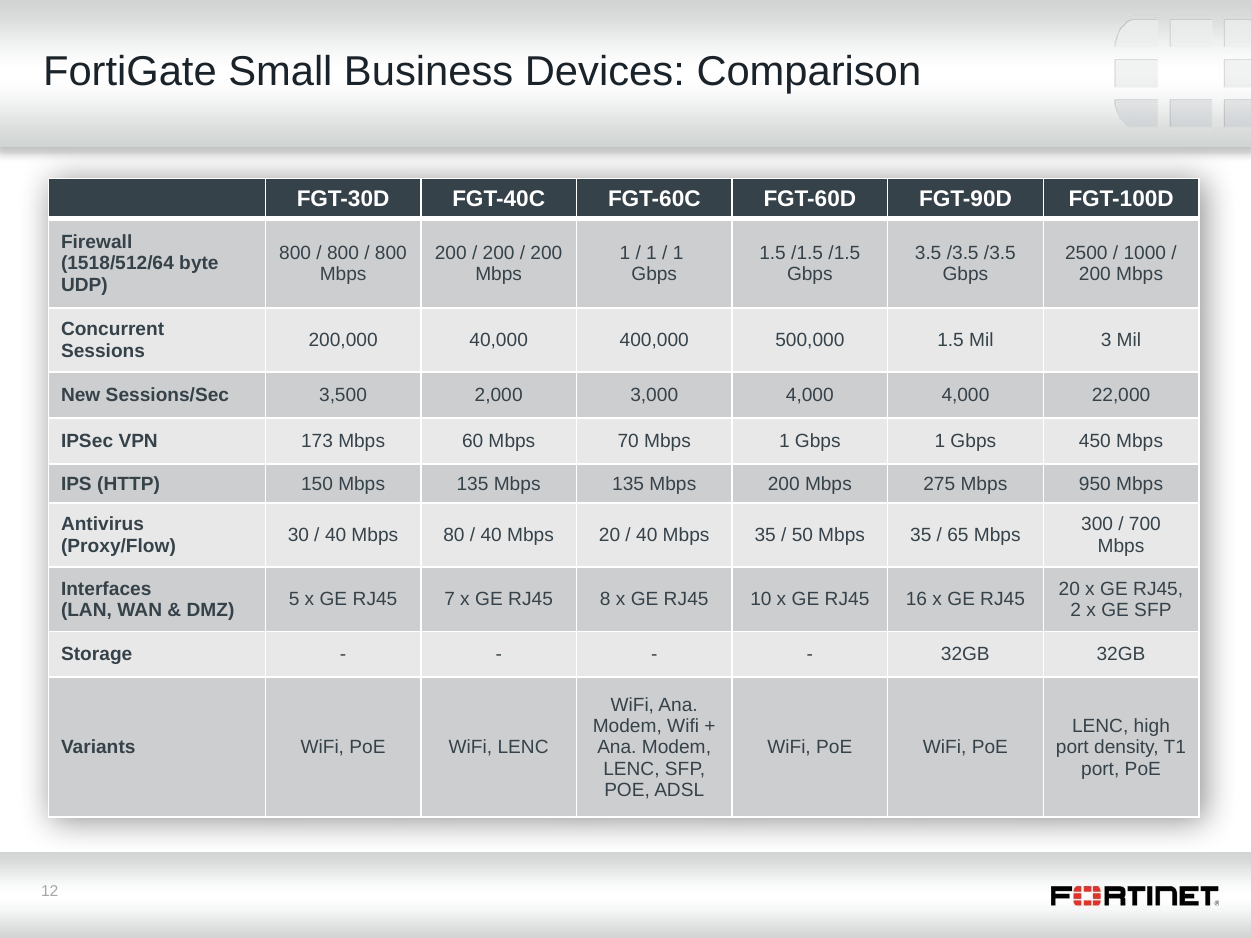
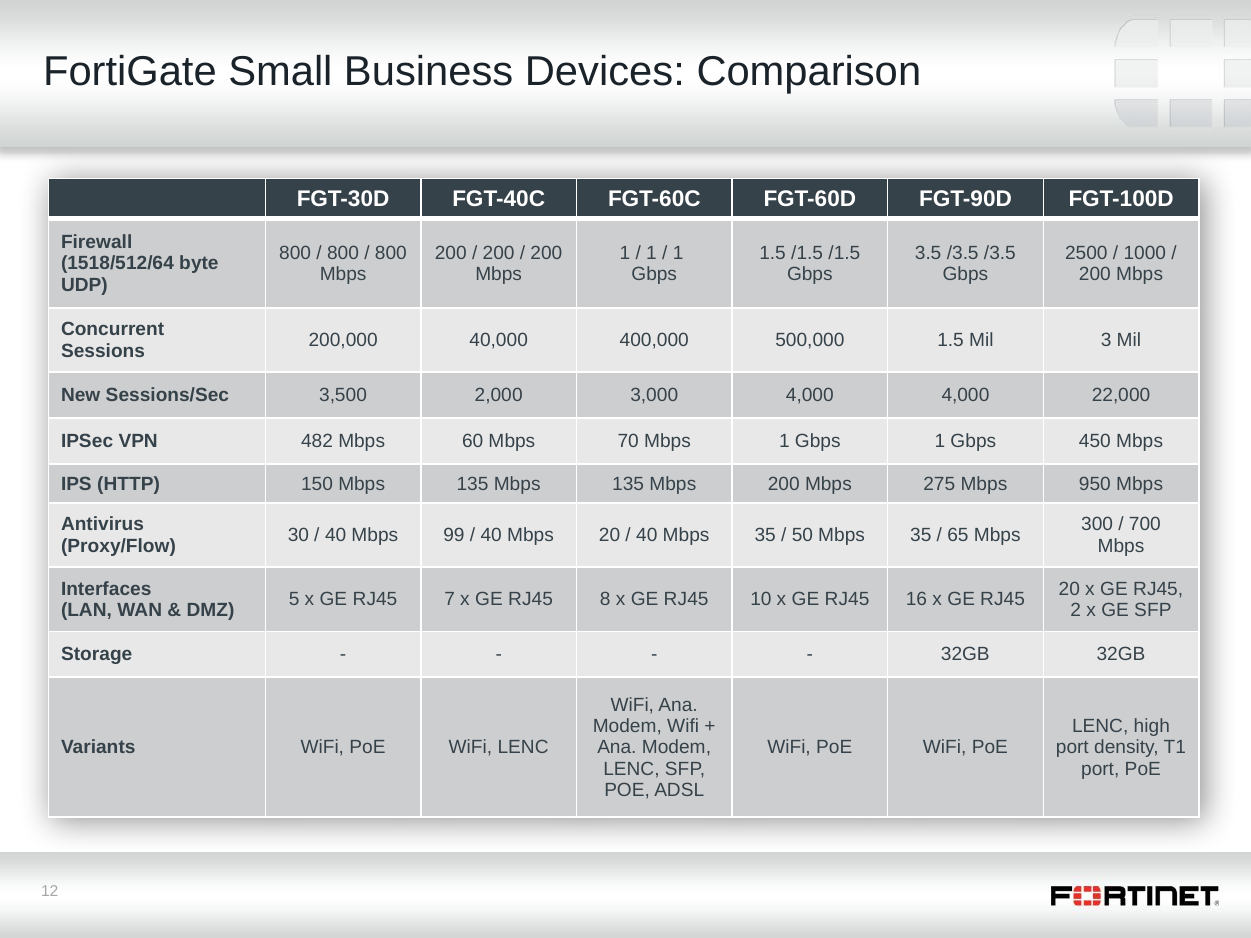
173: 173 -> 482 (317, 441)
80: 80 -> 99 (454, 535)
